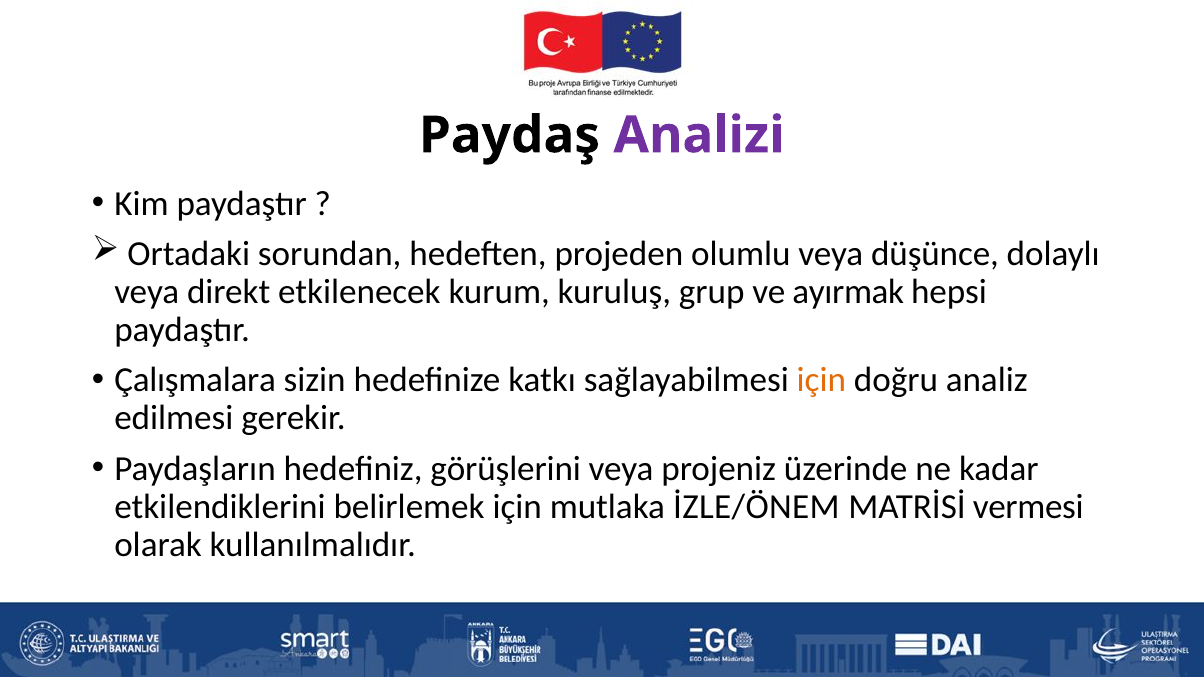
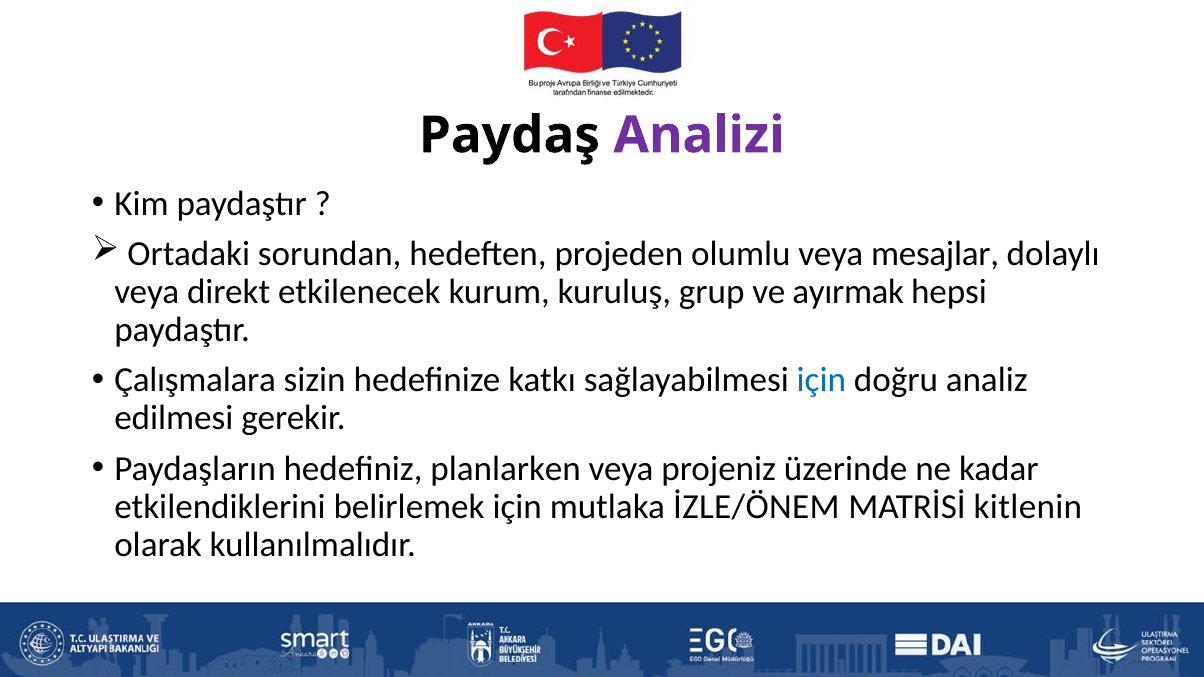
düşünce: düşünce -> mesajlar (935, 254)
için colour: orange -> blue (821, 380)
görüşlerini: görüşlerini -> planlarken (506, 469)
vermesi: vermesi -> kitlenin (1028, 507)
